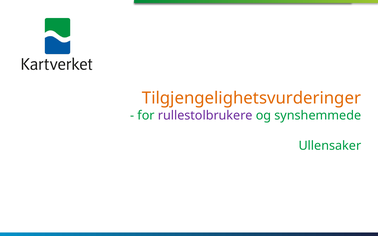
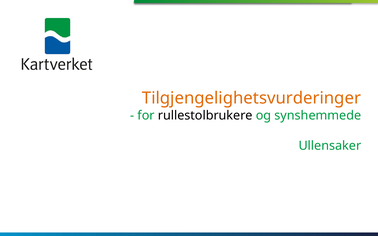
rullestolbrukere colour: purple -> black (205, 116)
